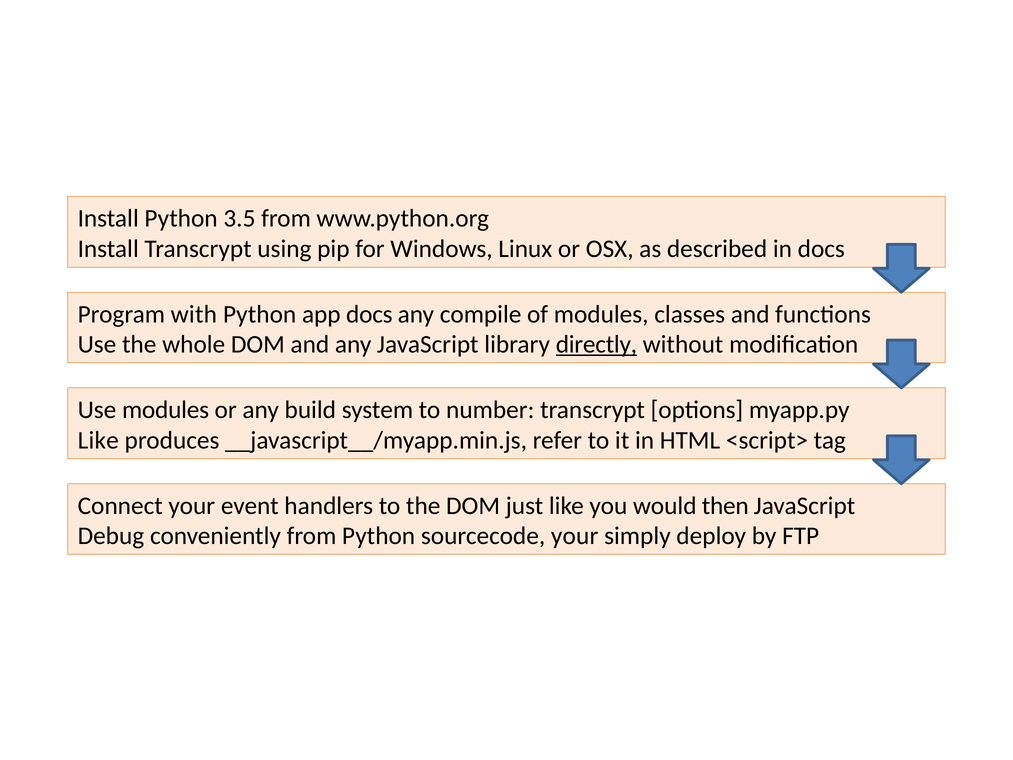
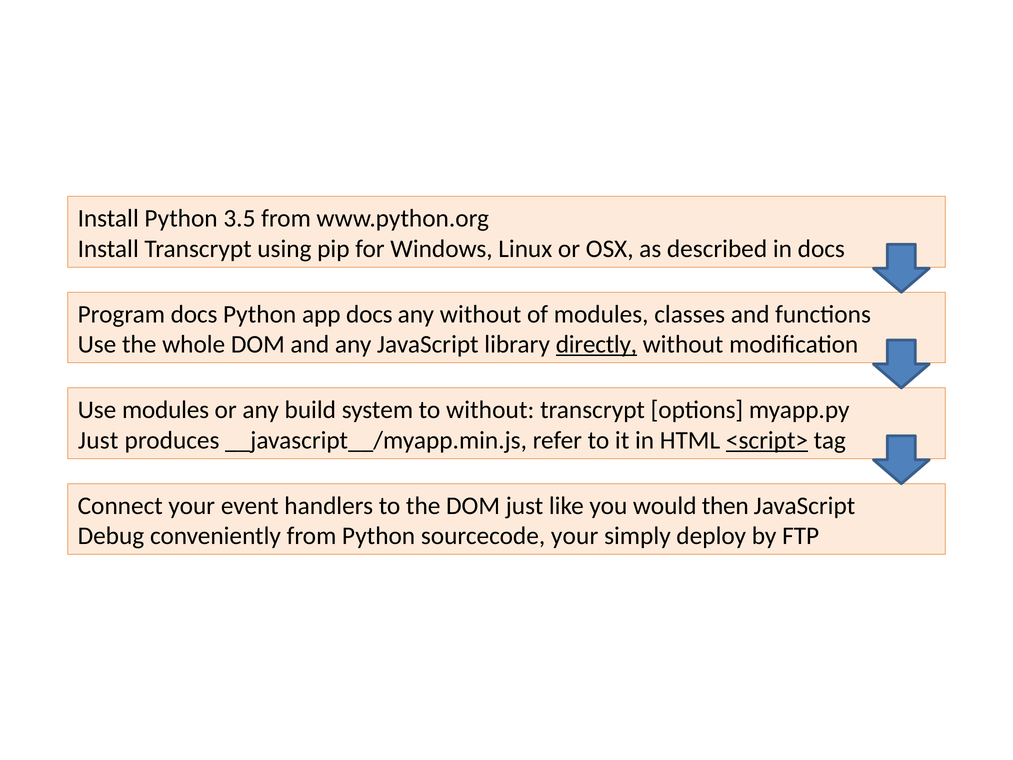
Program with: with -> docs (194, 314)
any compile: compile -> without (481, 314)
to number: number -> without (490, 410)
Like: Like -> Just (98, 440)
<script> underline: none -> present (767, 440)
